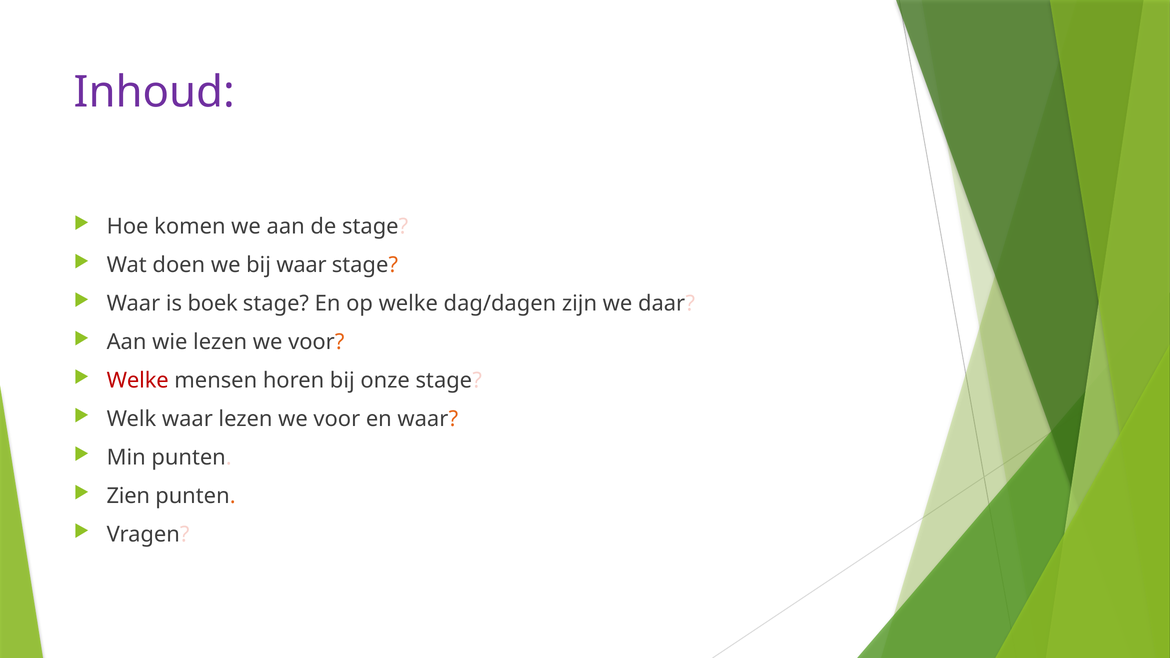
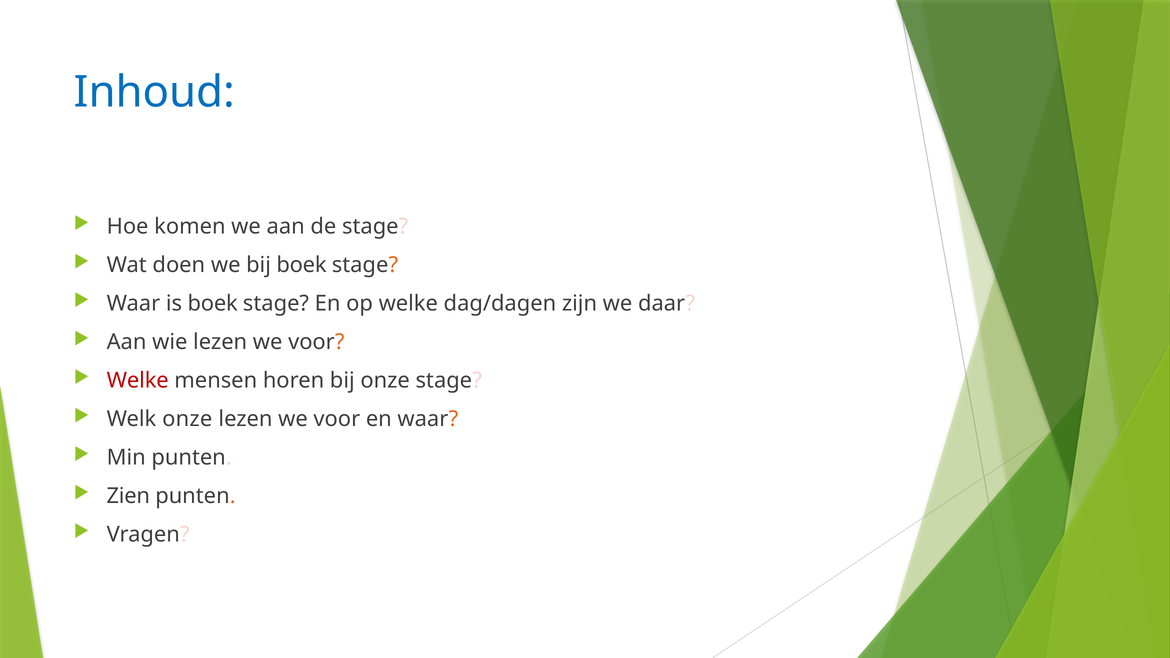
Inhoud colour: purple -> blue (154, 92)
bij waar: waar -> boek (302, 265)
Welk waar: waar -> onze (187, 419)
